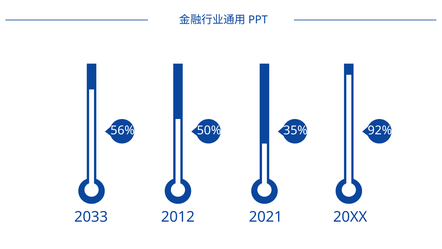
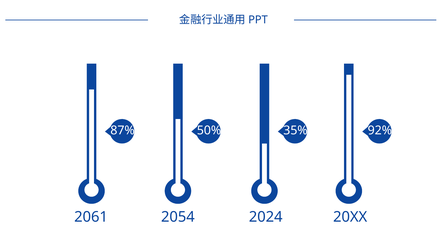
56%: 56% -> 87% (123, 130)
2033: 2033 -> 2061 (91, 217)
2012: 2012 -> 2054 (178, 217)
2021: 2021 -> 2024 (266, 217)
